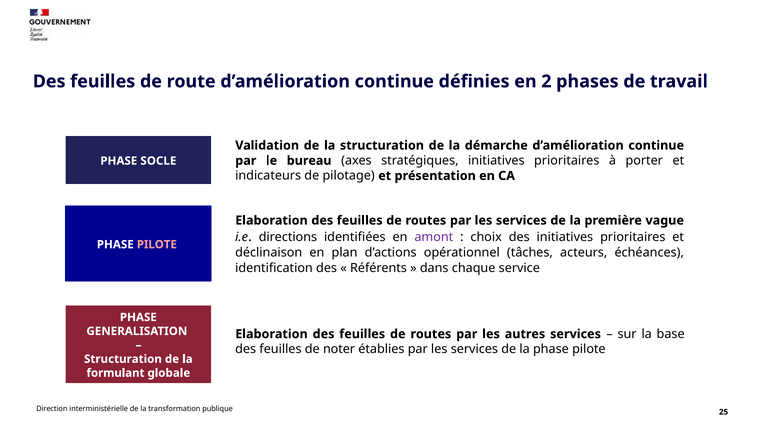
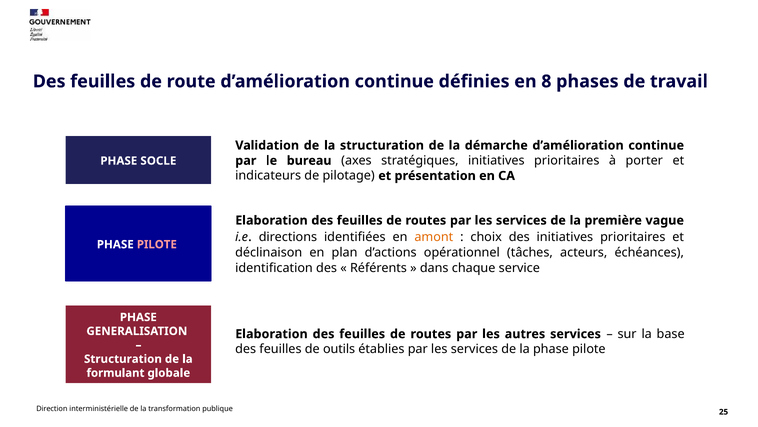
2: 2 -> 8 (546, 81)
amont colour: purple -> orange (434, 237)
noter: noter -> outils (339, 349)
